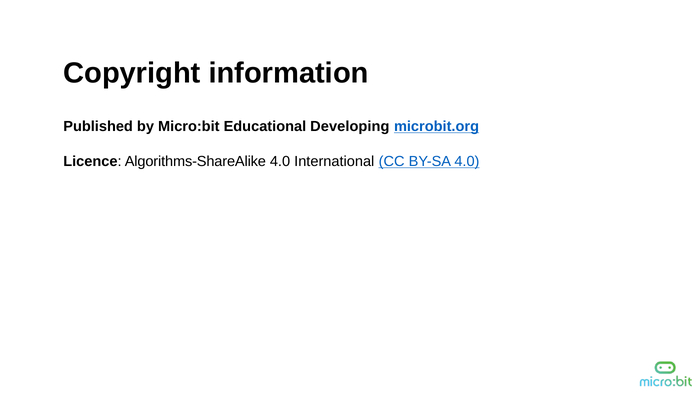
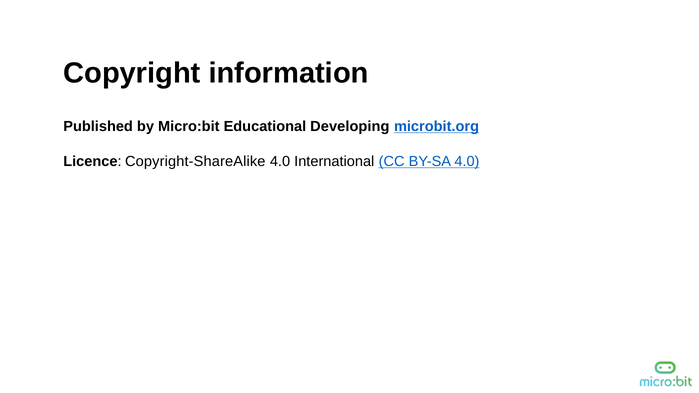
Algorithms-ShareAlike: Algorithms-ShareAlike -> Copyright-ShareAlike (195, 161)
